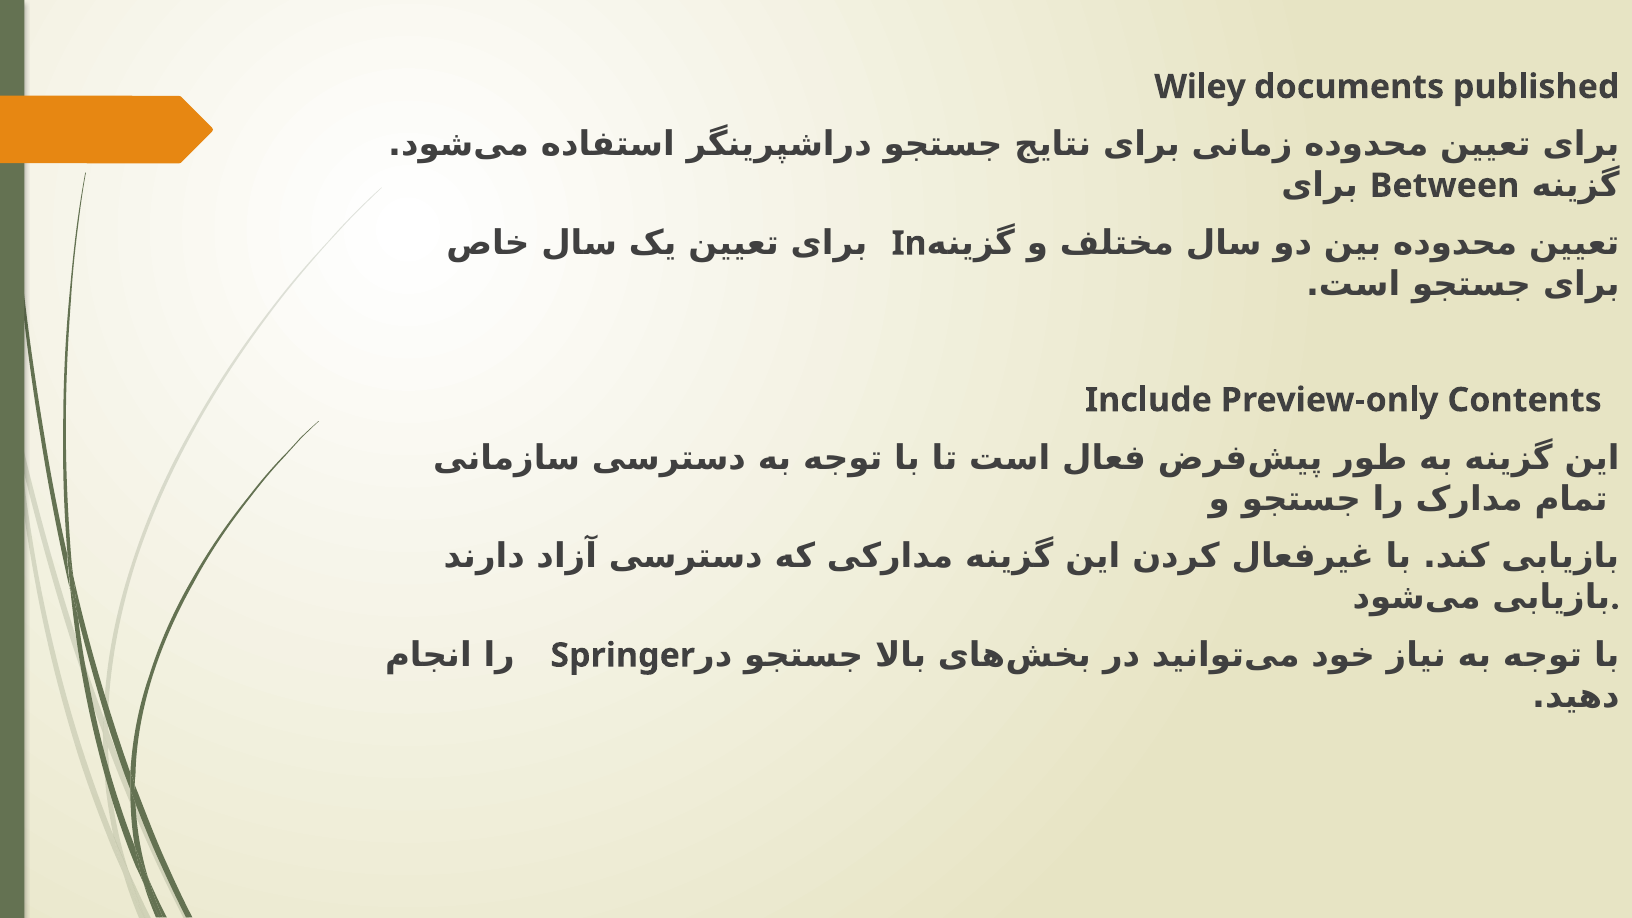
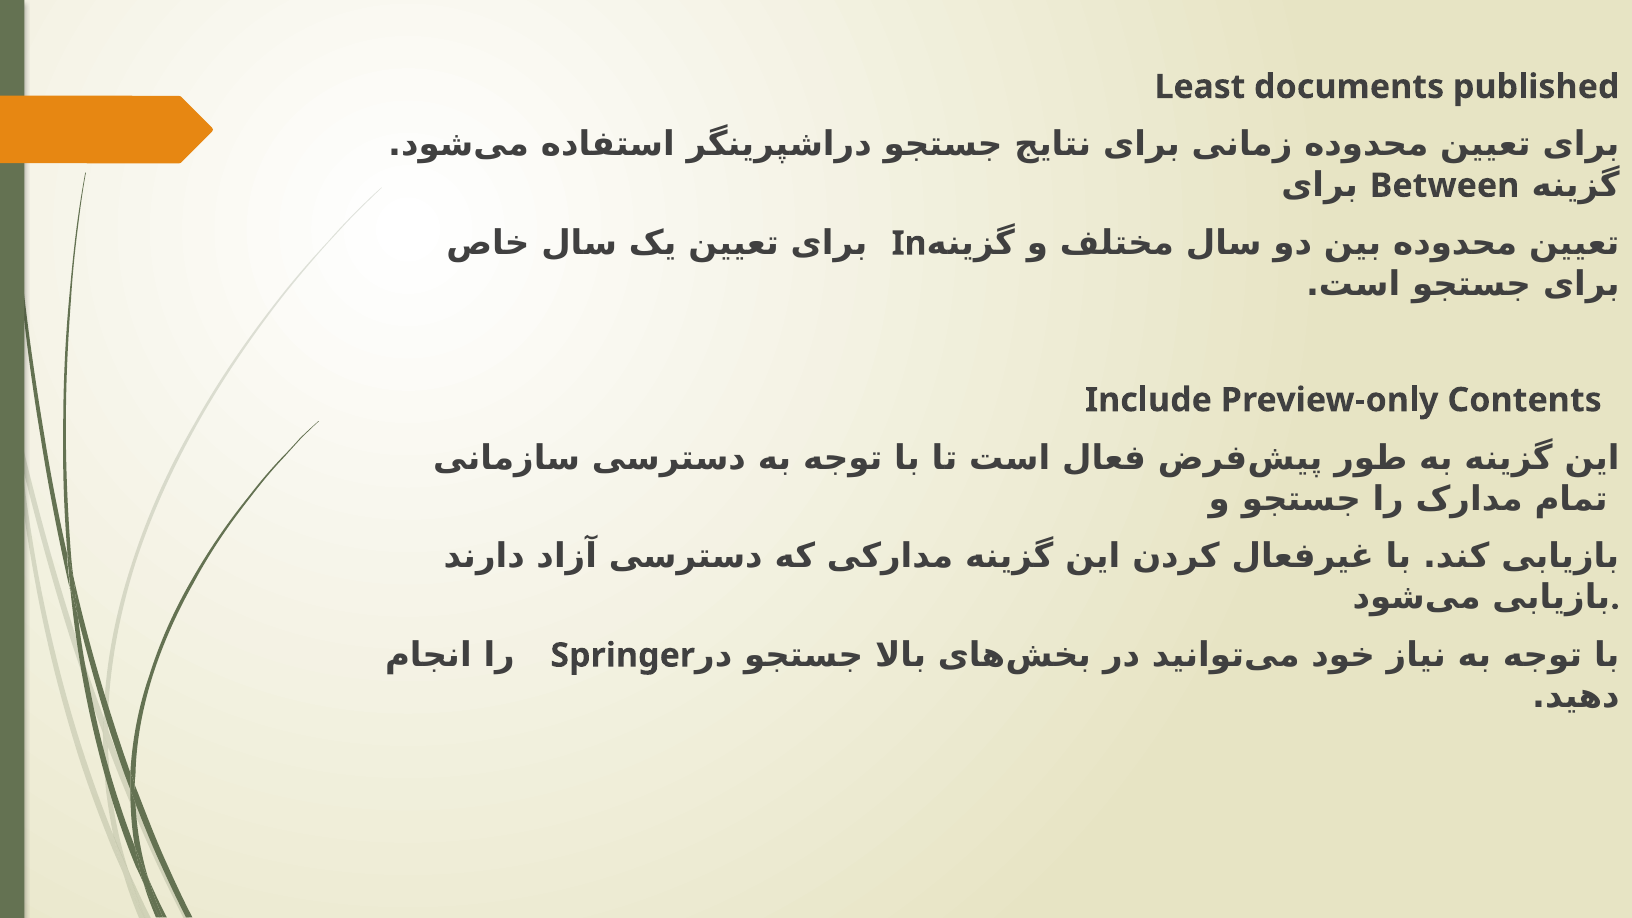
Wiley: Wiley -> Least (1200, 87)
